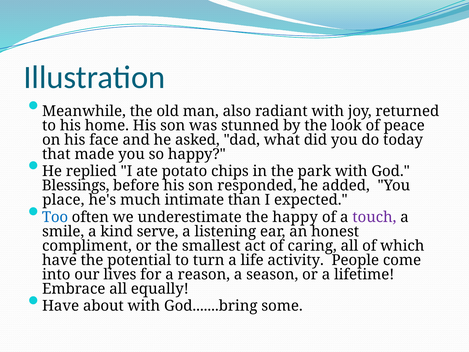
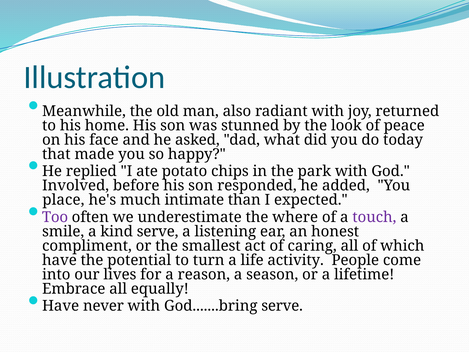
Blessings: Blessings -> Involved (76, 186)
Too colour: blue -> purple (55, 217)
the happy: happy -> where (295, 217)
about: about -> never (103, 306)
God.......bring some: some -> serve (282, 306)
